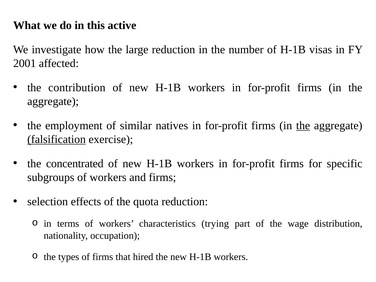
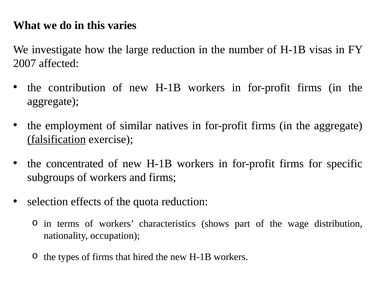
active: active -> varies (122, 25)
2001: 2001 -> 2007 (25, 63)
the underline: present -> none (303, 126)
trying: trying -> shows (215, 224)
